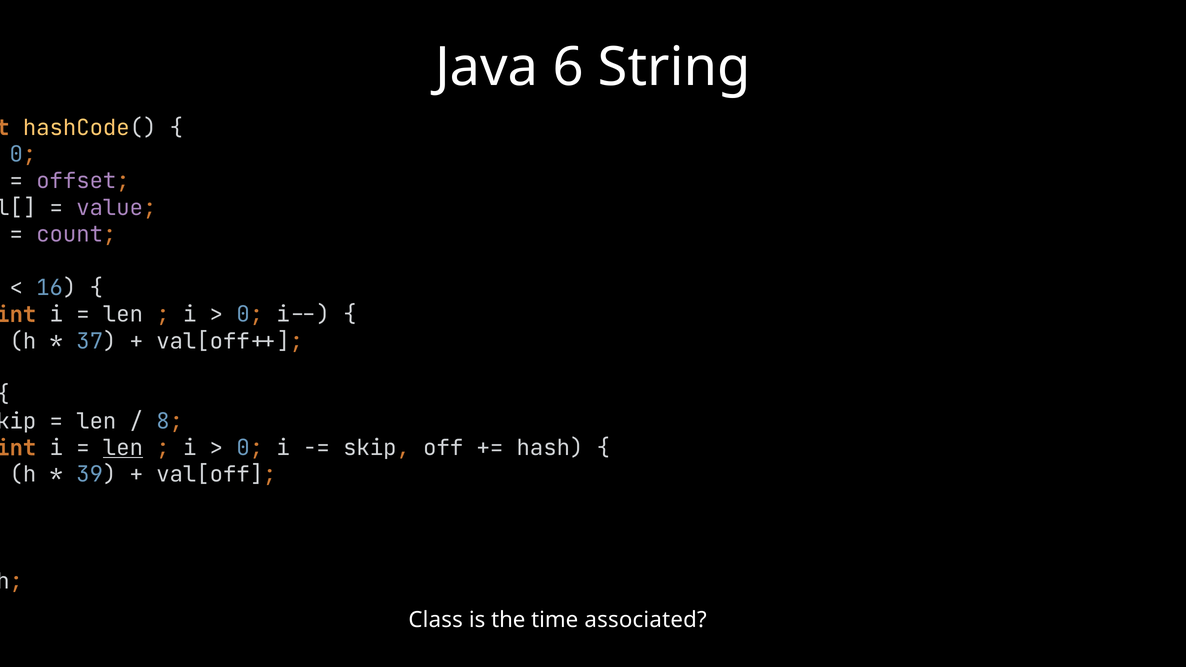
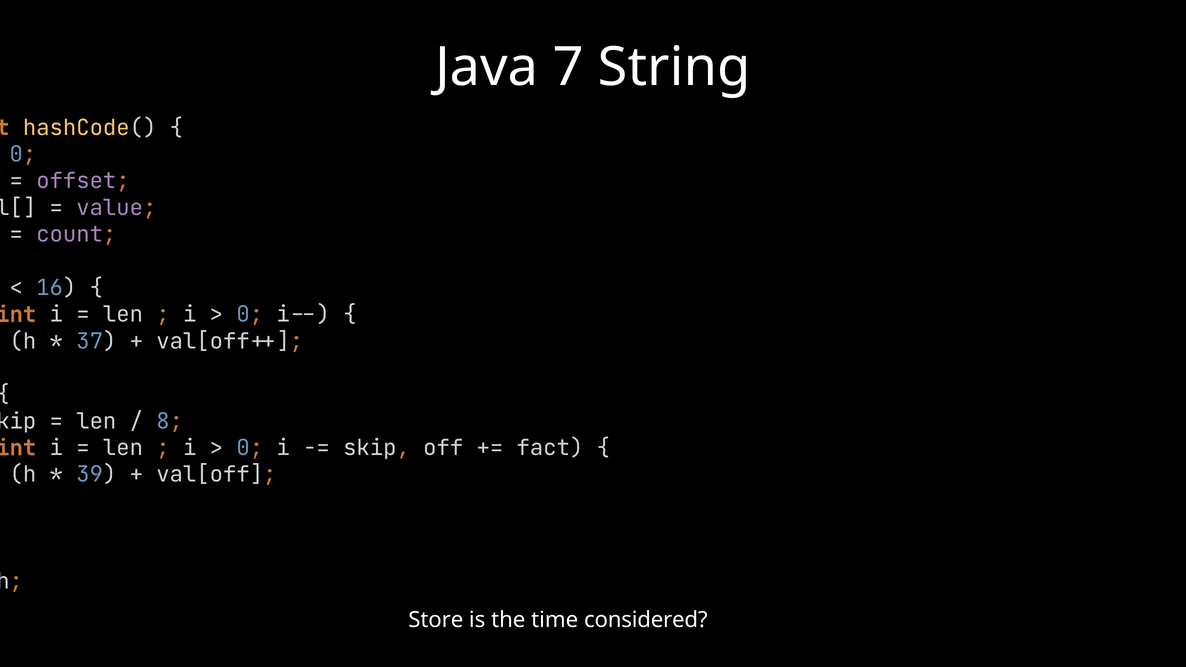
6: 6 -> 7 (568, 67)
len underline: present -> none (123, 448)
hash: hash -> fact (550, 448)
Class: Class -> Store (436, 620)
associated: associated -> considered (646, 620)
